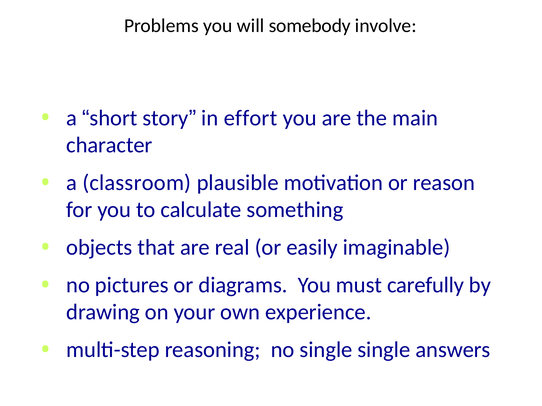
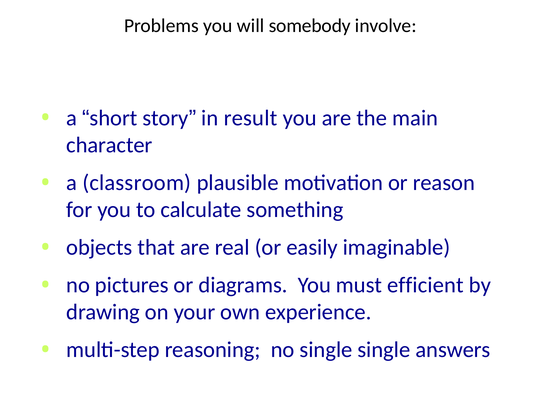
effort: effort -> result (251, 118)
carefully: carefully -> efficient (425, 285)
